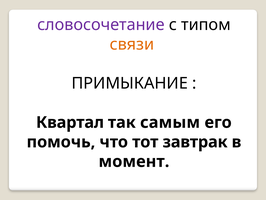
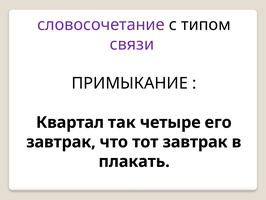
связи colour: orange -> purple (132, 44)
самым: самым -> четыре (170, 122)
помочь: помочь -> завтрак (61, 142)
момент: момент -> плакать (134, 161)
